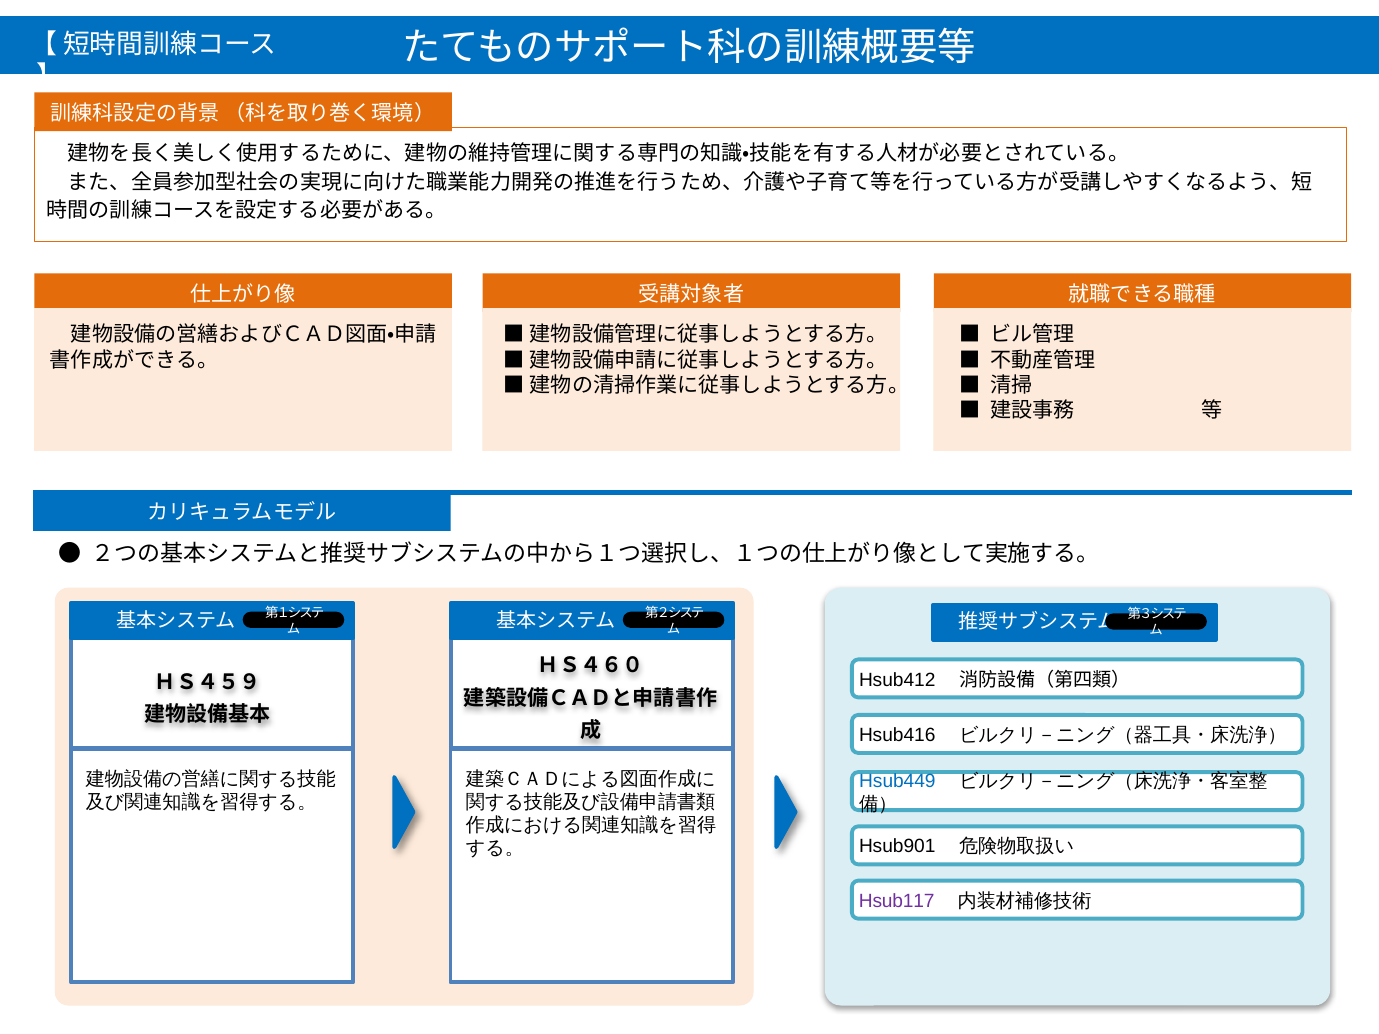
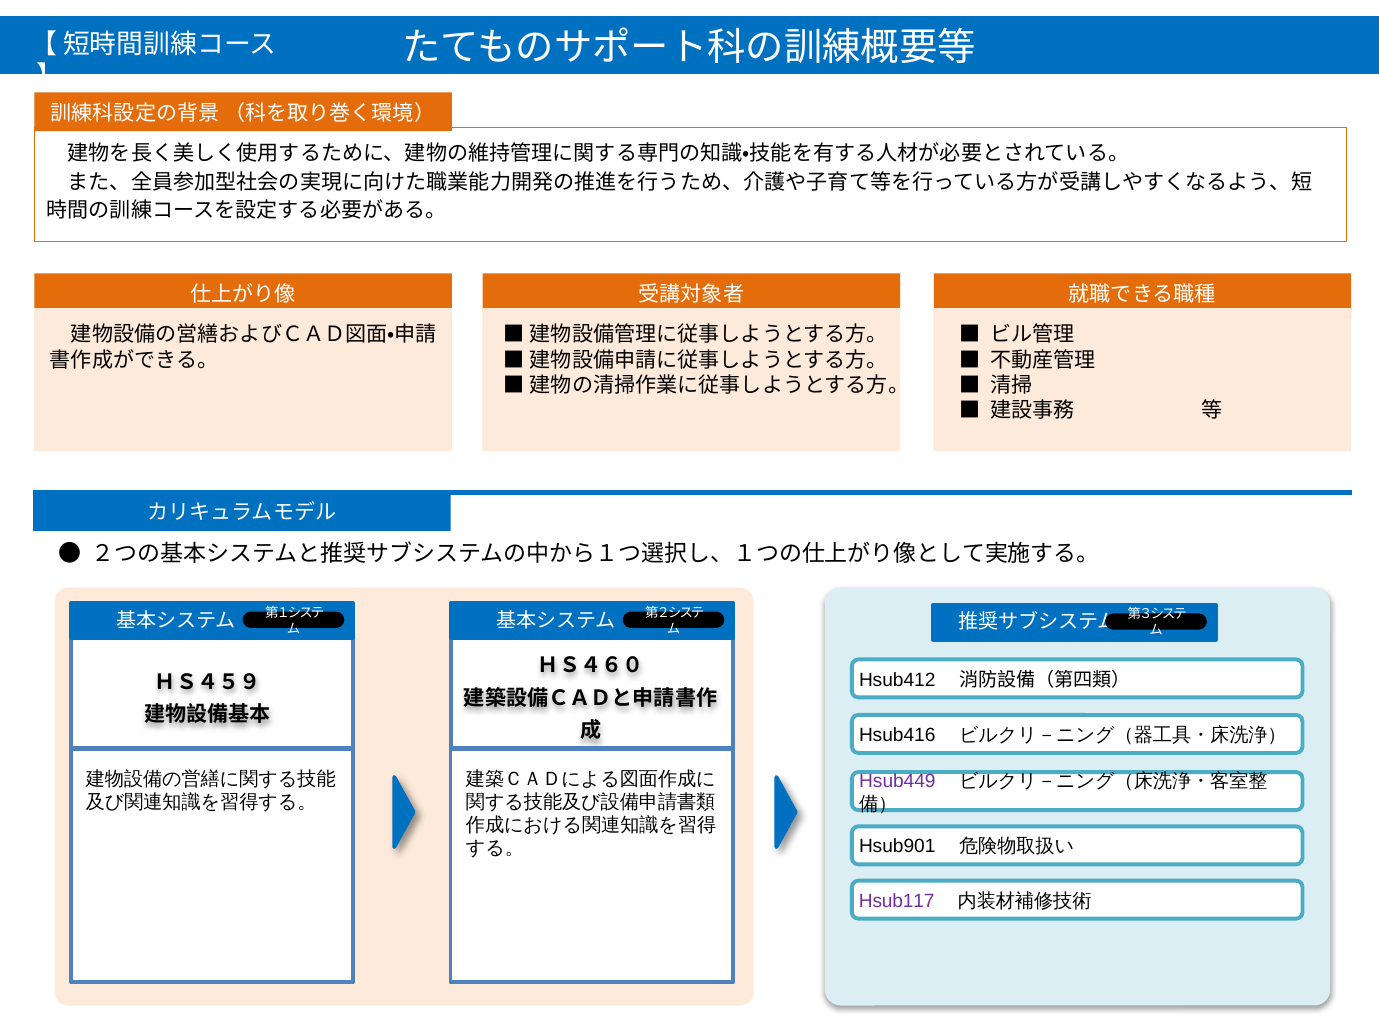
Hsub449 colour: blue -> purple (897, 781)
